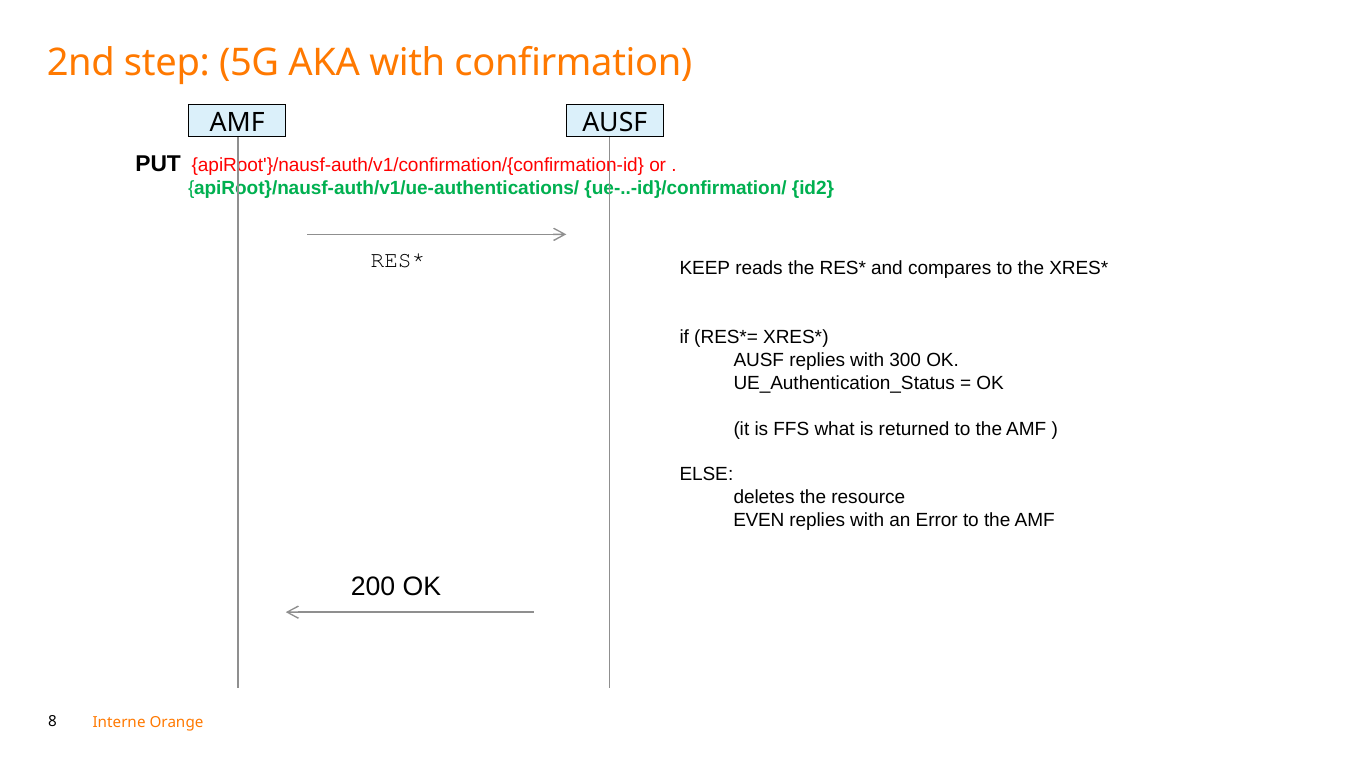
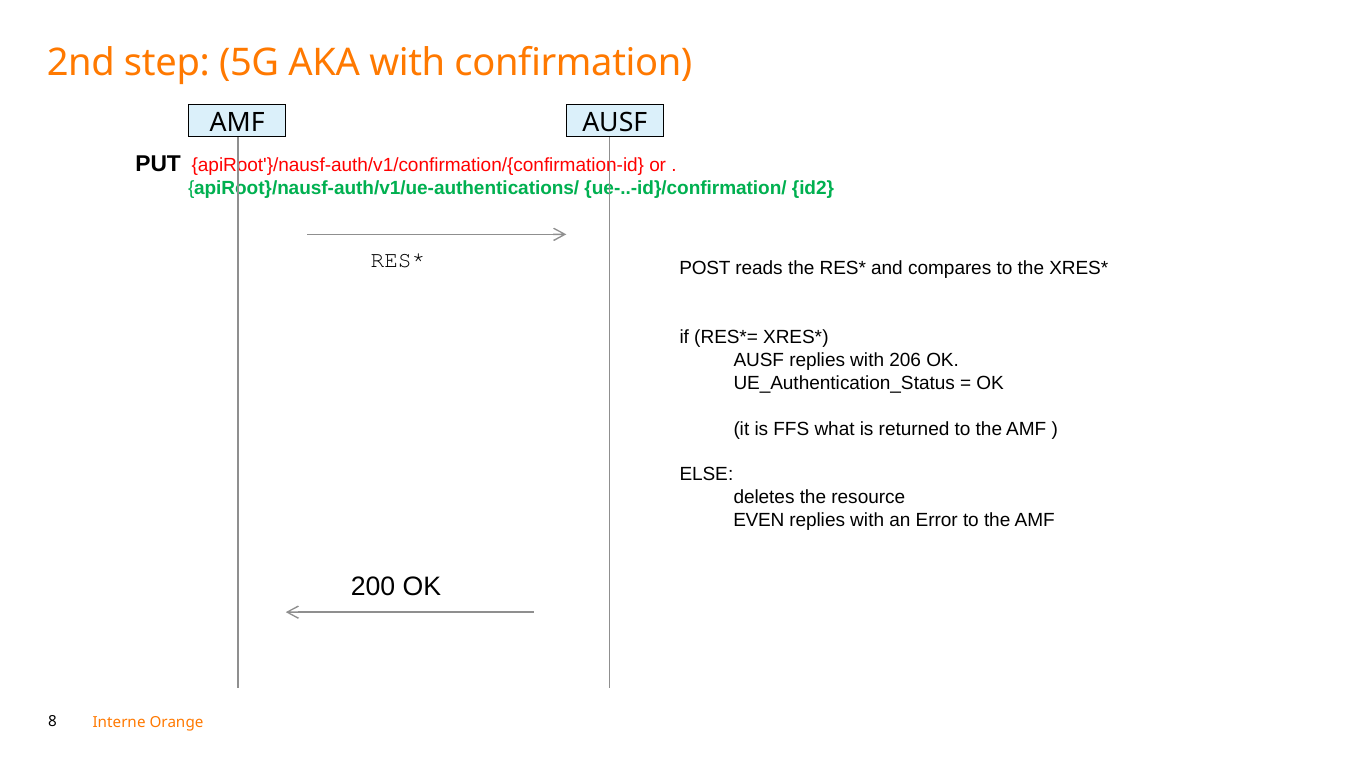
KEEP: KEEP -> POST (705, 269)
300: 300 -> 206 (905, 360)
